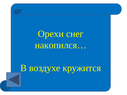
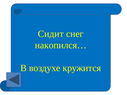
Орехи: Орехи -> Сидит (51, 34)
